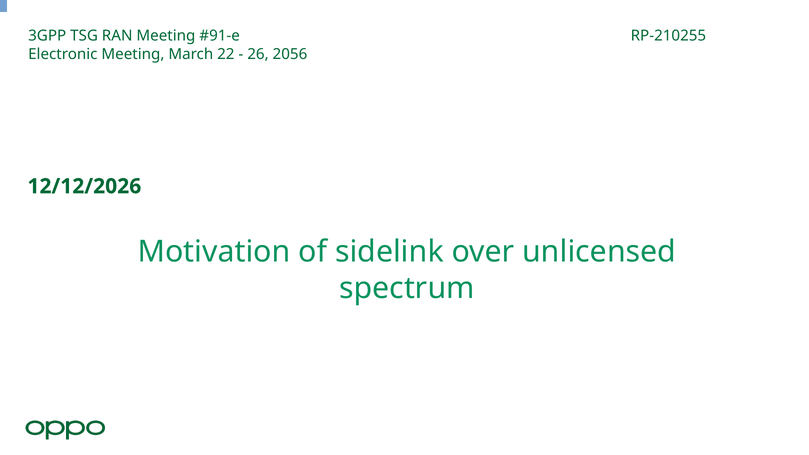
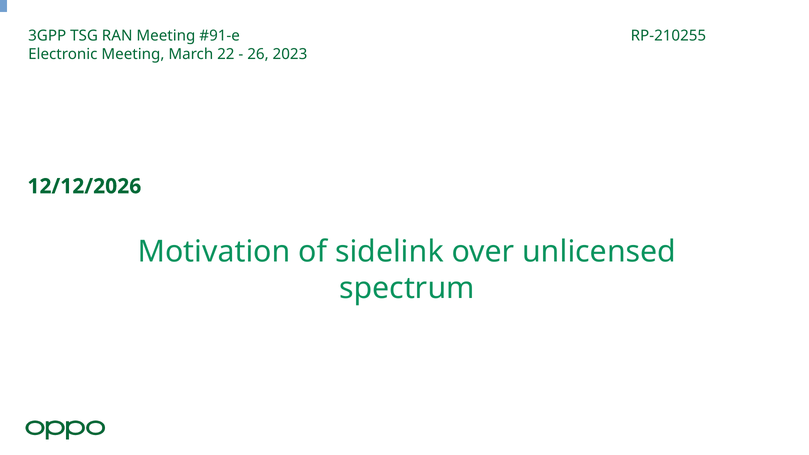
2056: 2056 -> 2023 (290, 54)
